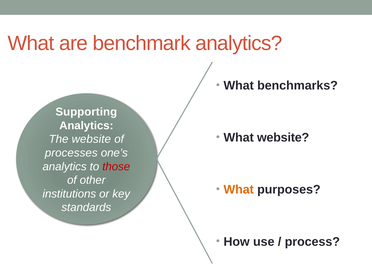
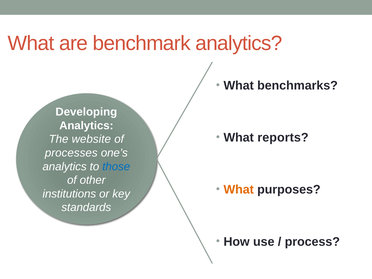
Supporting: Supporting -> Developing (86, 112)
What website: website -> reports (283, 138)
those colour: red -> blue (116, 167)
